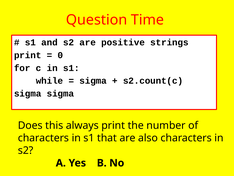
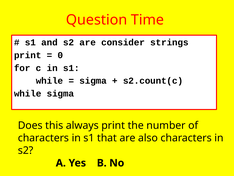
positive: positive -> consider (123, 42)
sigma: sigma -> while (28, 93)
